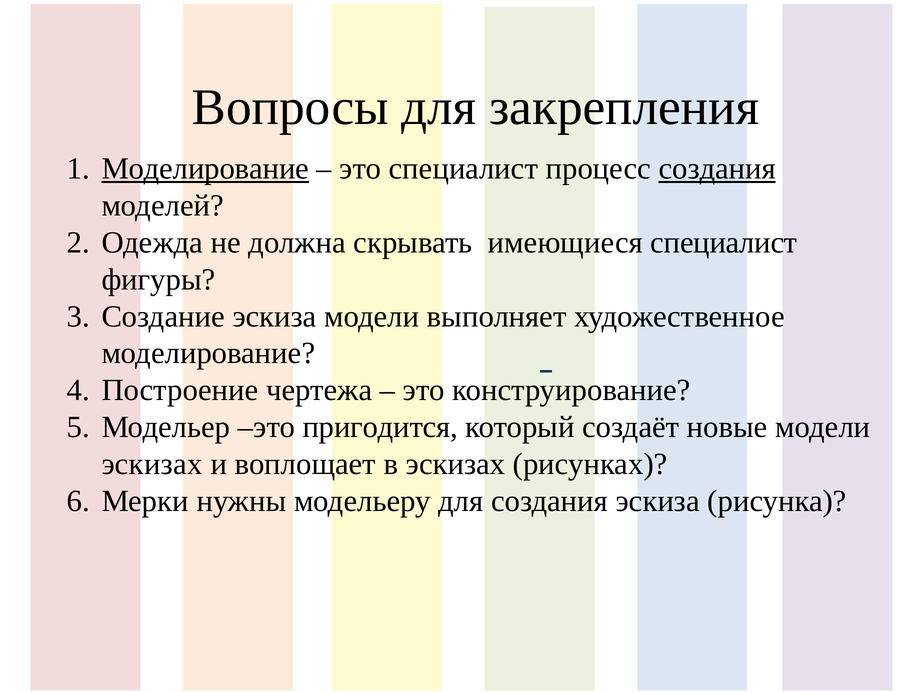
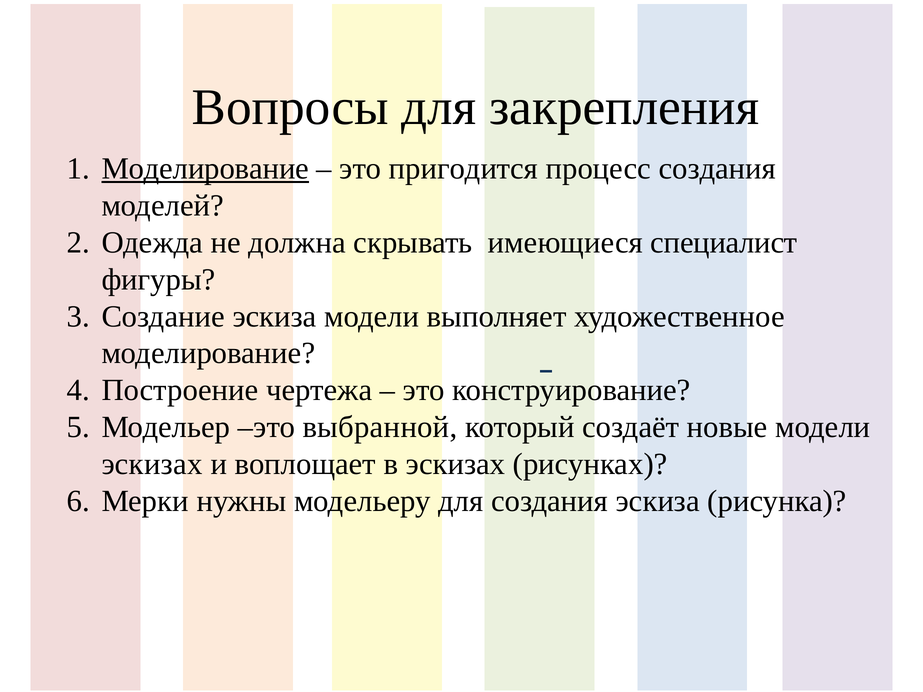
это специалист: специалист -> пригодится (463, 169)
создания underline: present -> none (717, 169)
пригодится: пригодится -> выбранной (380, 427)
